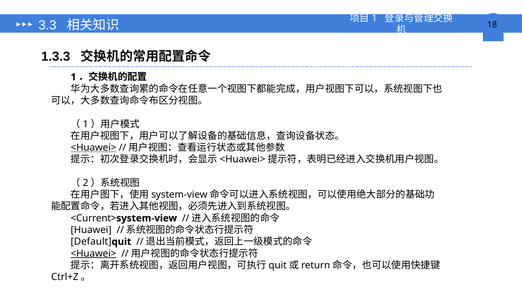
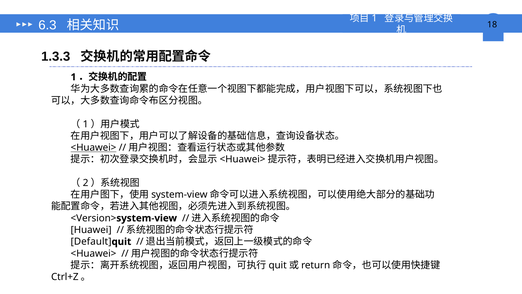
3.3: 3.3 -> 6.3 (47, 25)
<Current>: <Current> -> <Version> (94, 218)
<Huawei> underline: present -> none (93, 253)
